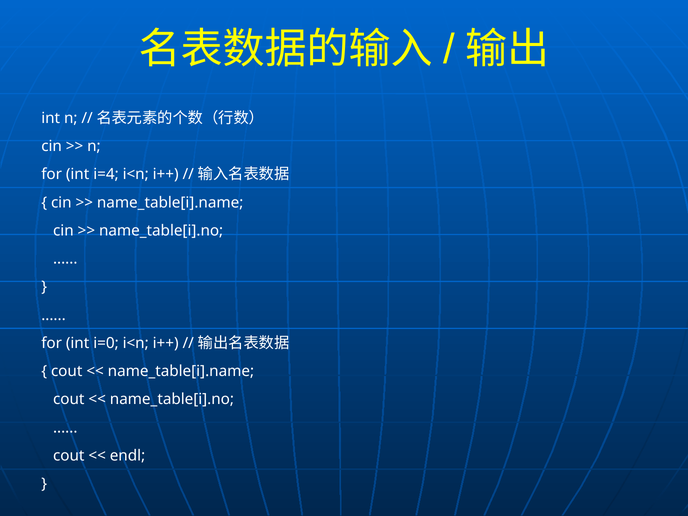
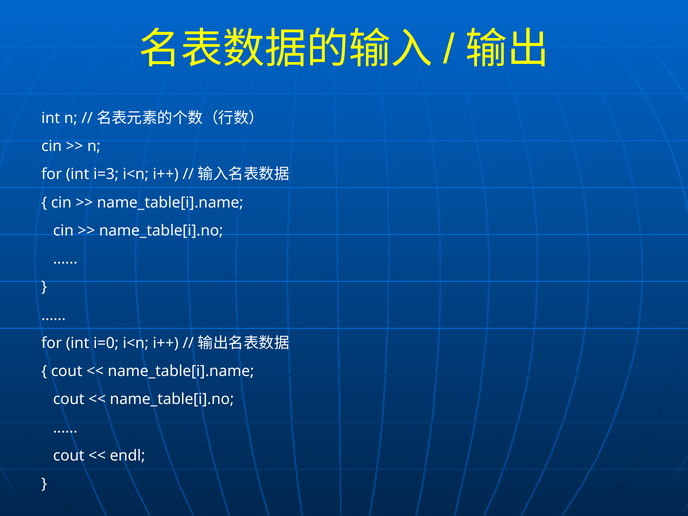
i=4: i=4 -> i=3 (106, 174)
